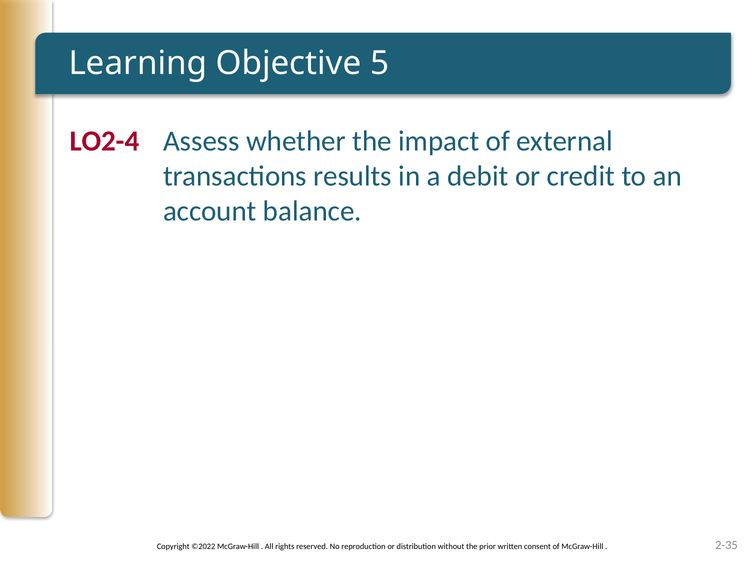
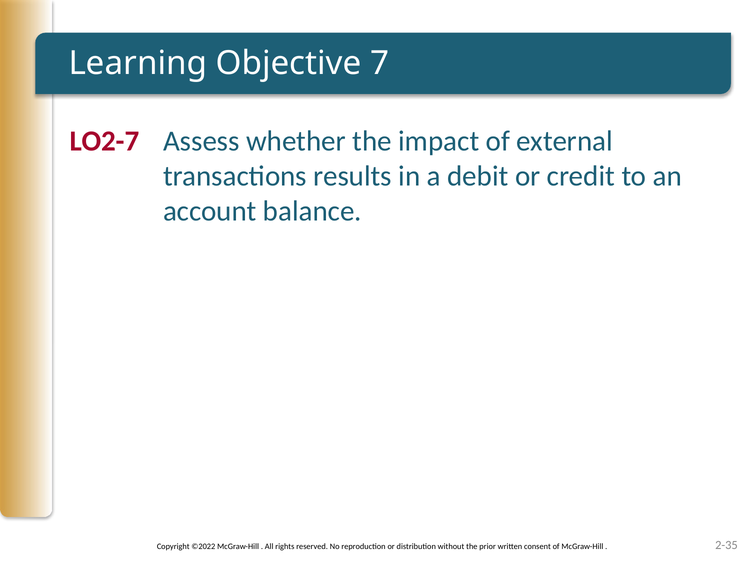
5: 5 -> 7 (380, 63)
LO2-4: LO2-4 -> LO2-7 (105, 141)
